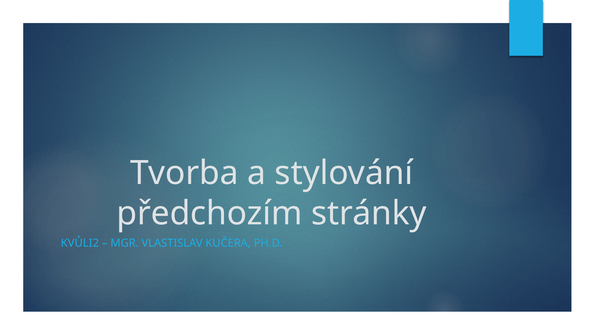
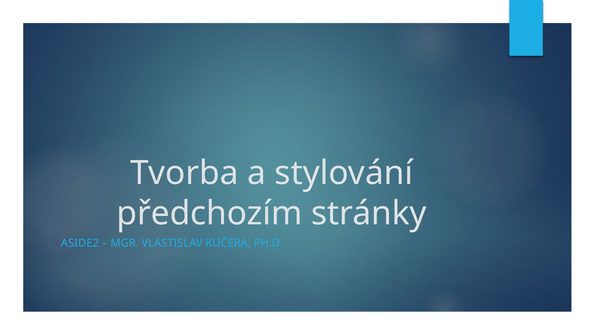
KVŮLI2: KVŮLI2 -> ASIDE2 (80, 243)
